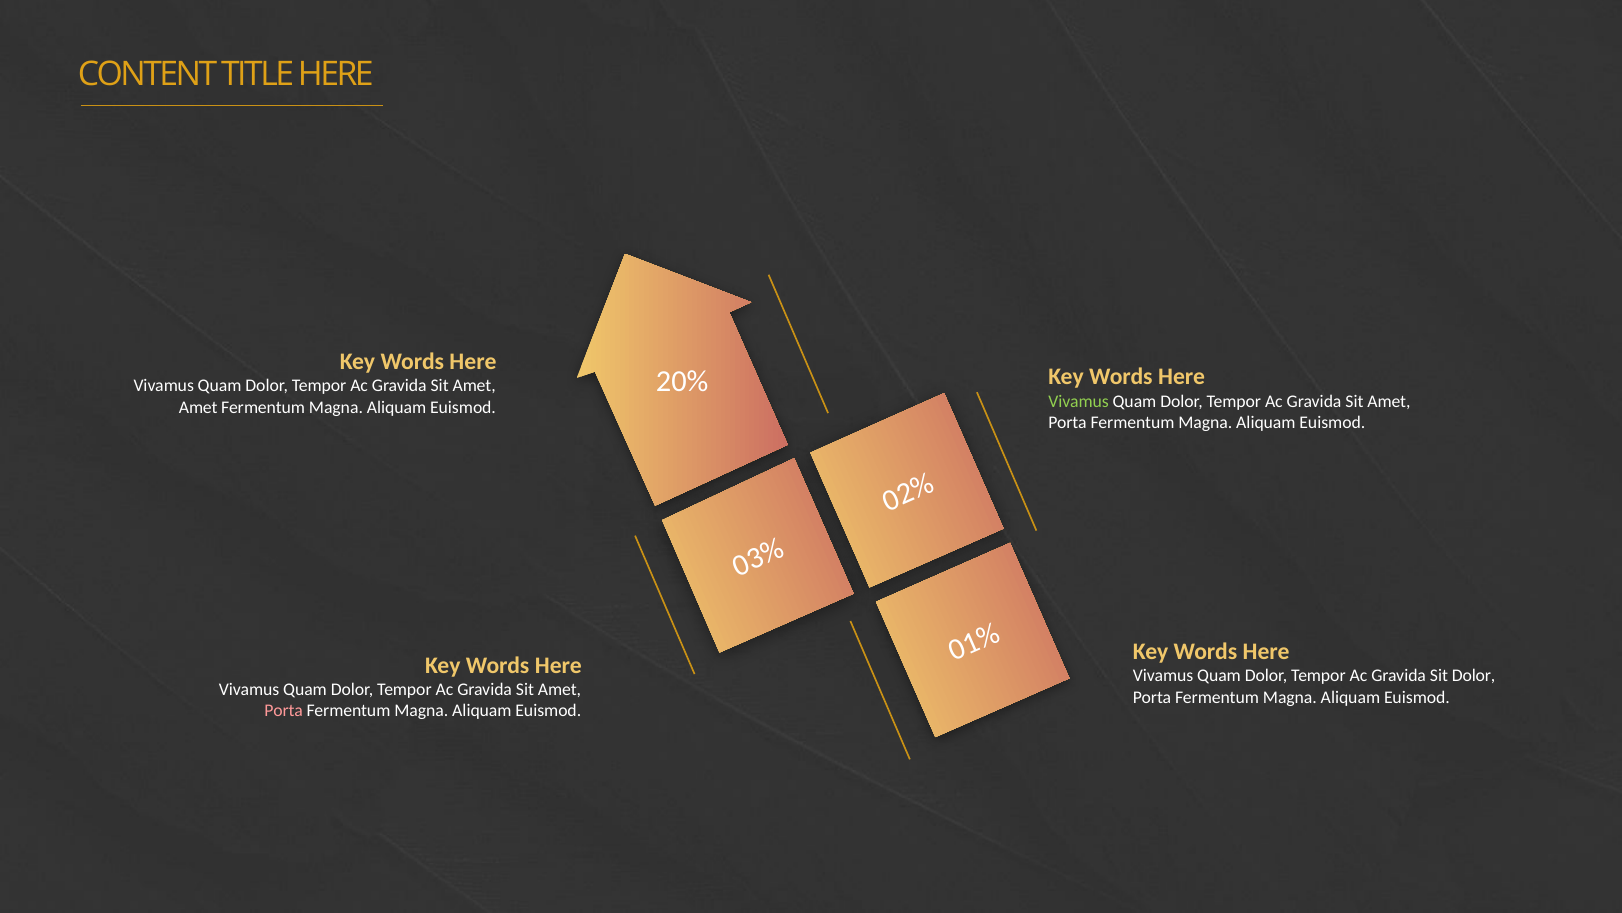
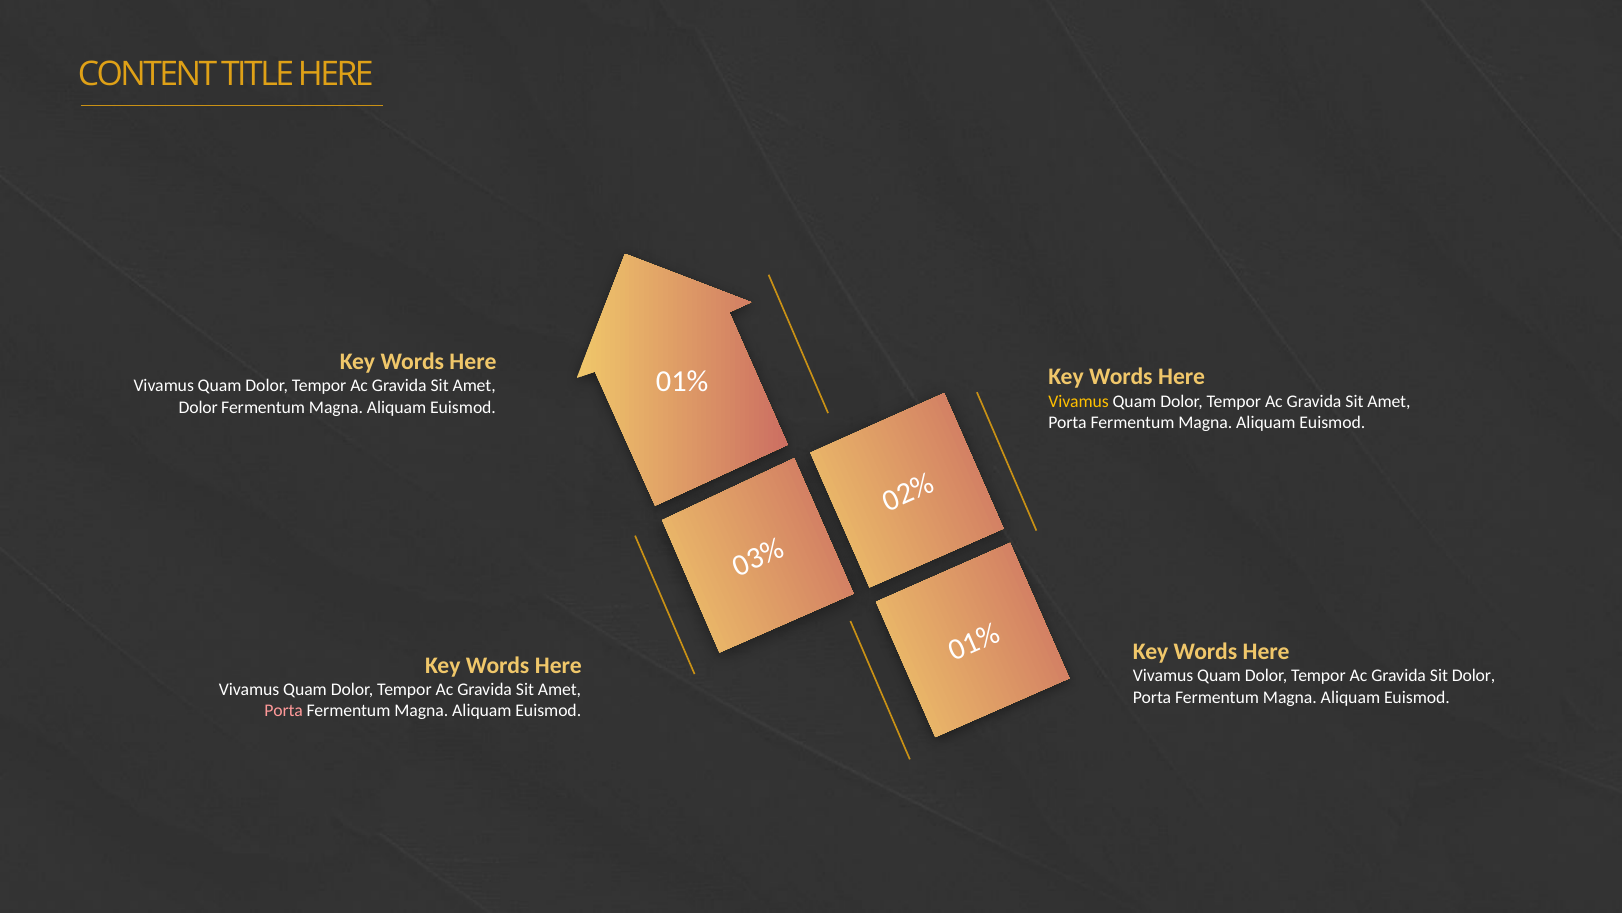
20%: 20% -> 01% (682, 382)
Vivamus colour: light green -> yellow (1079, 401)
Amet: Amet -> Dolor (198, 407)
